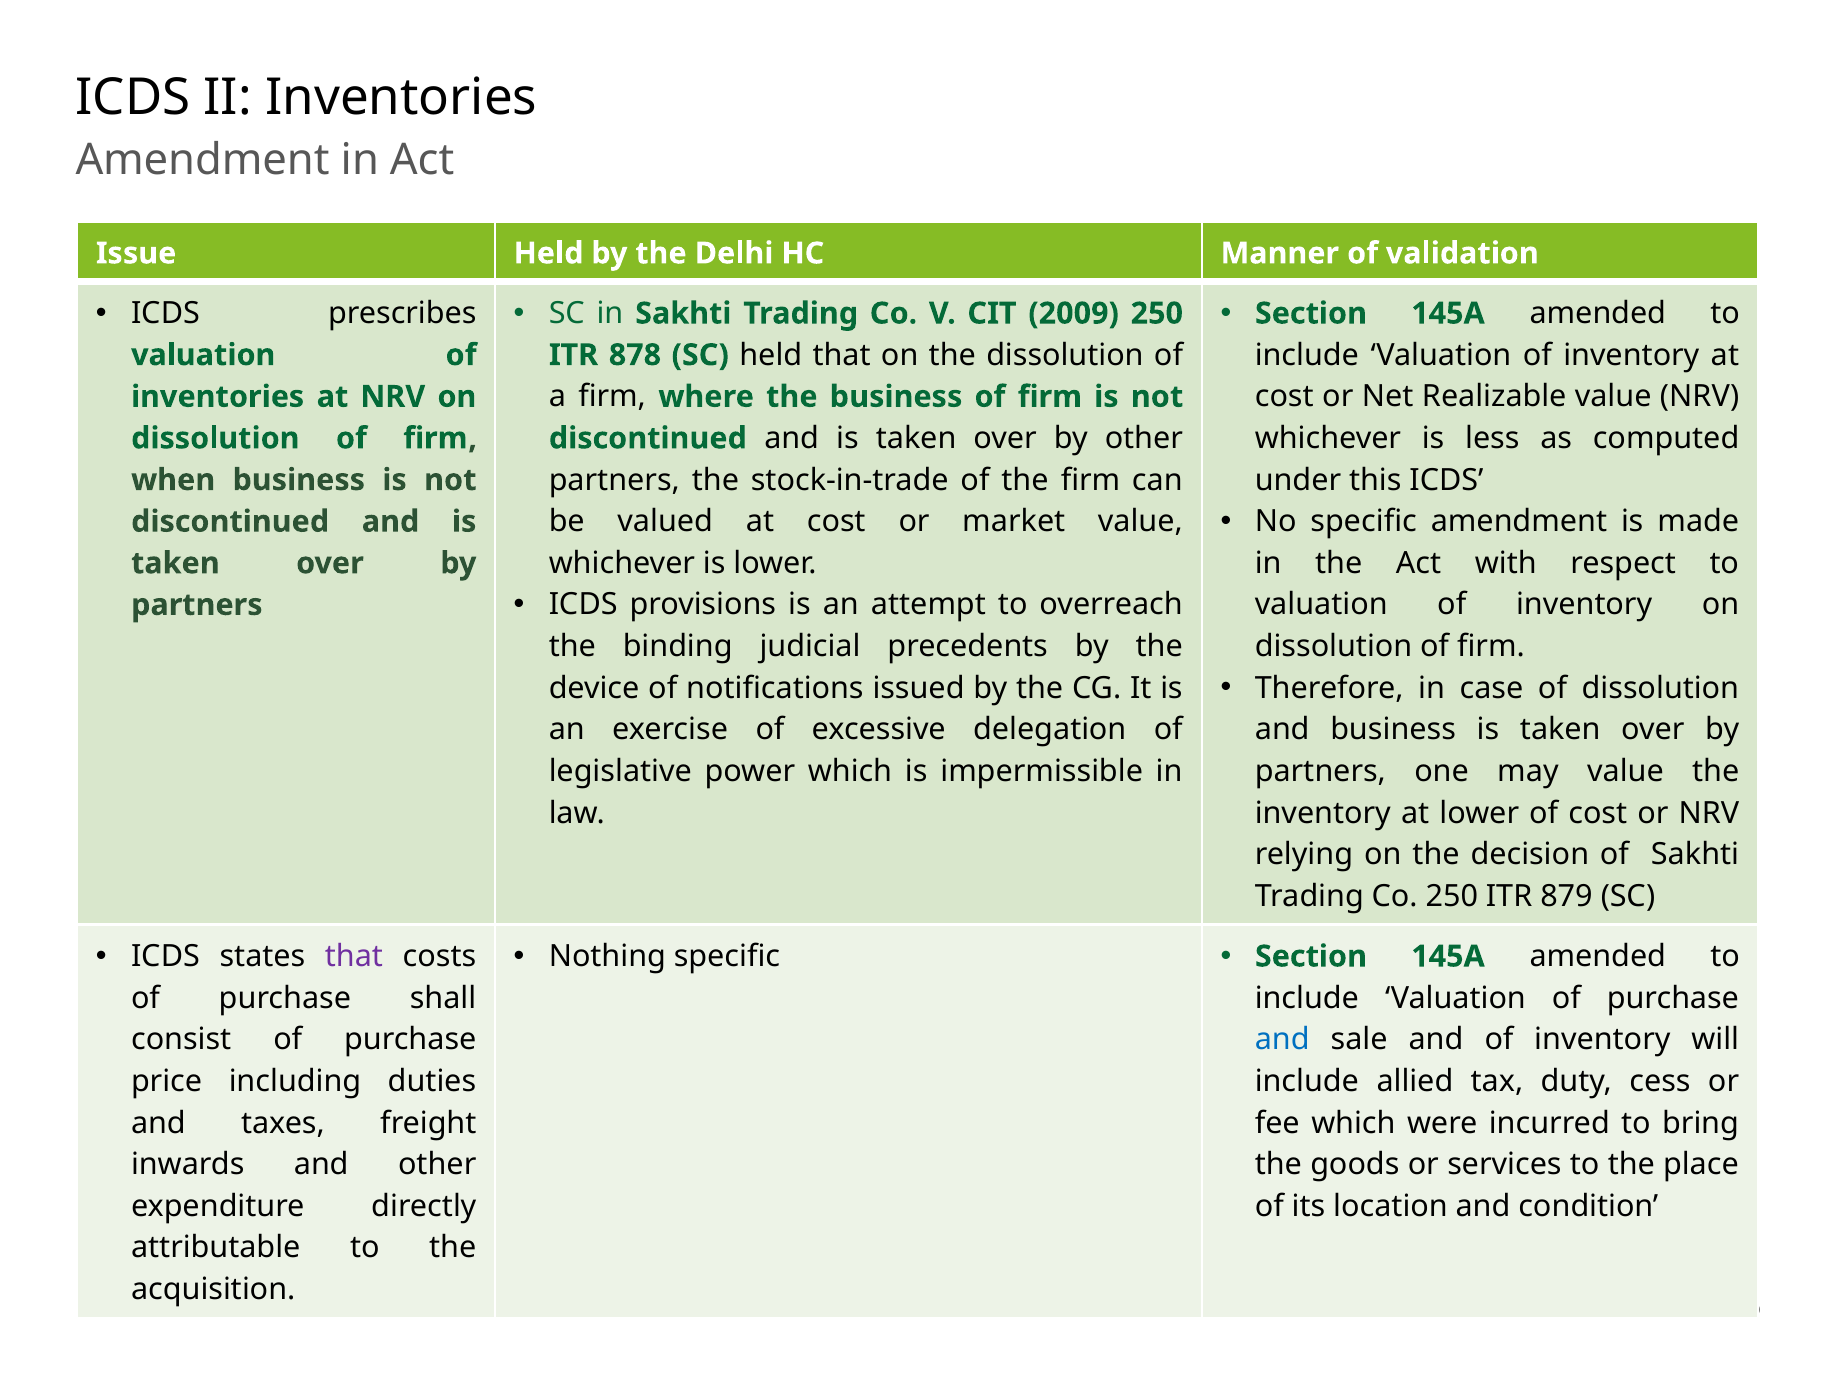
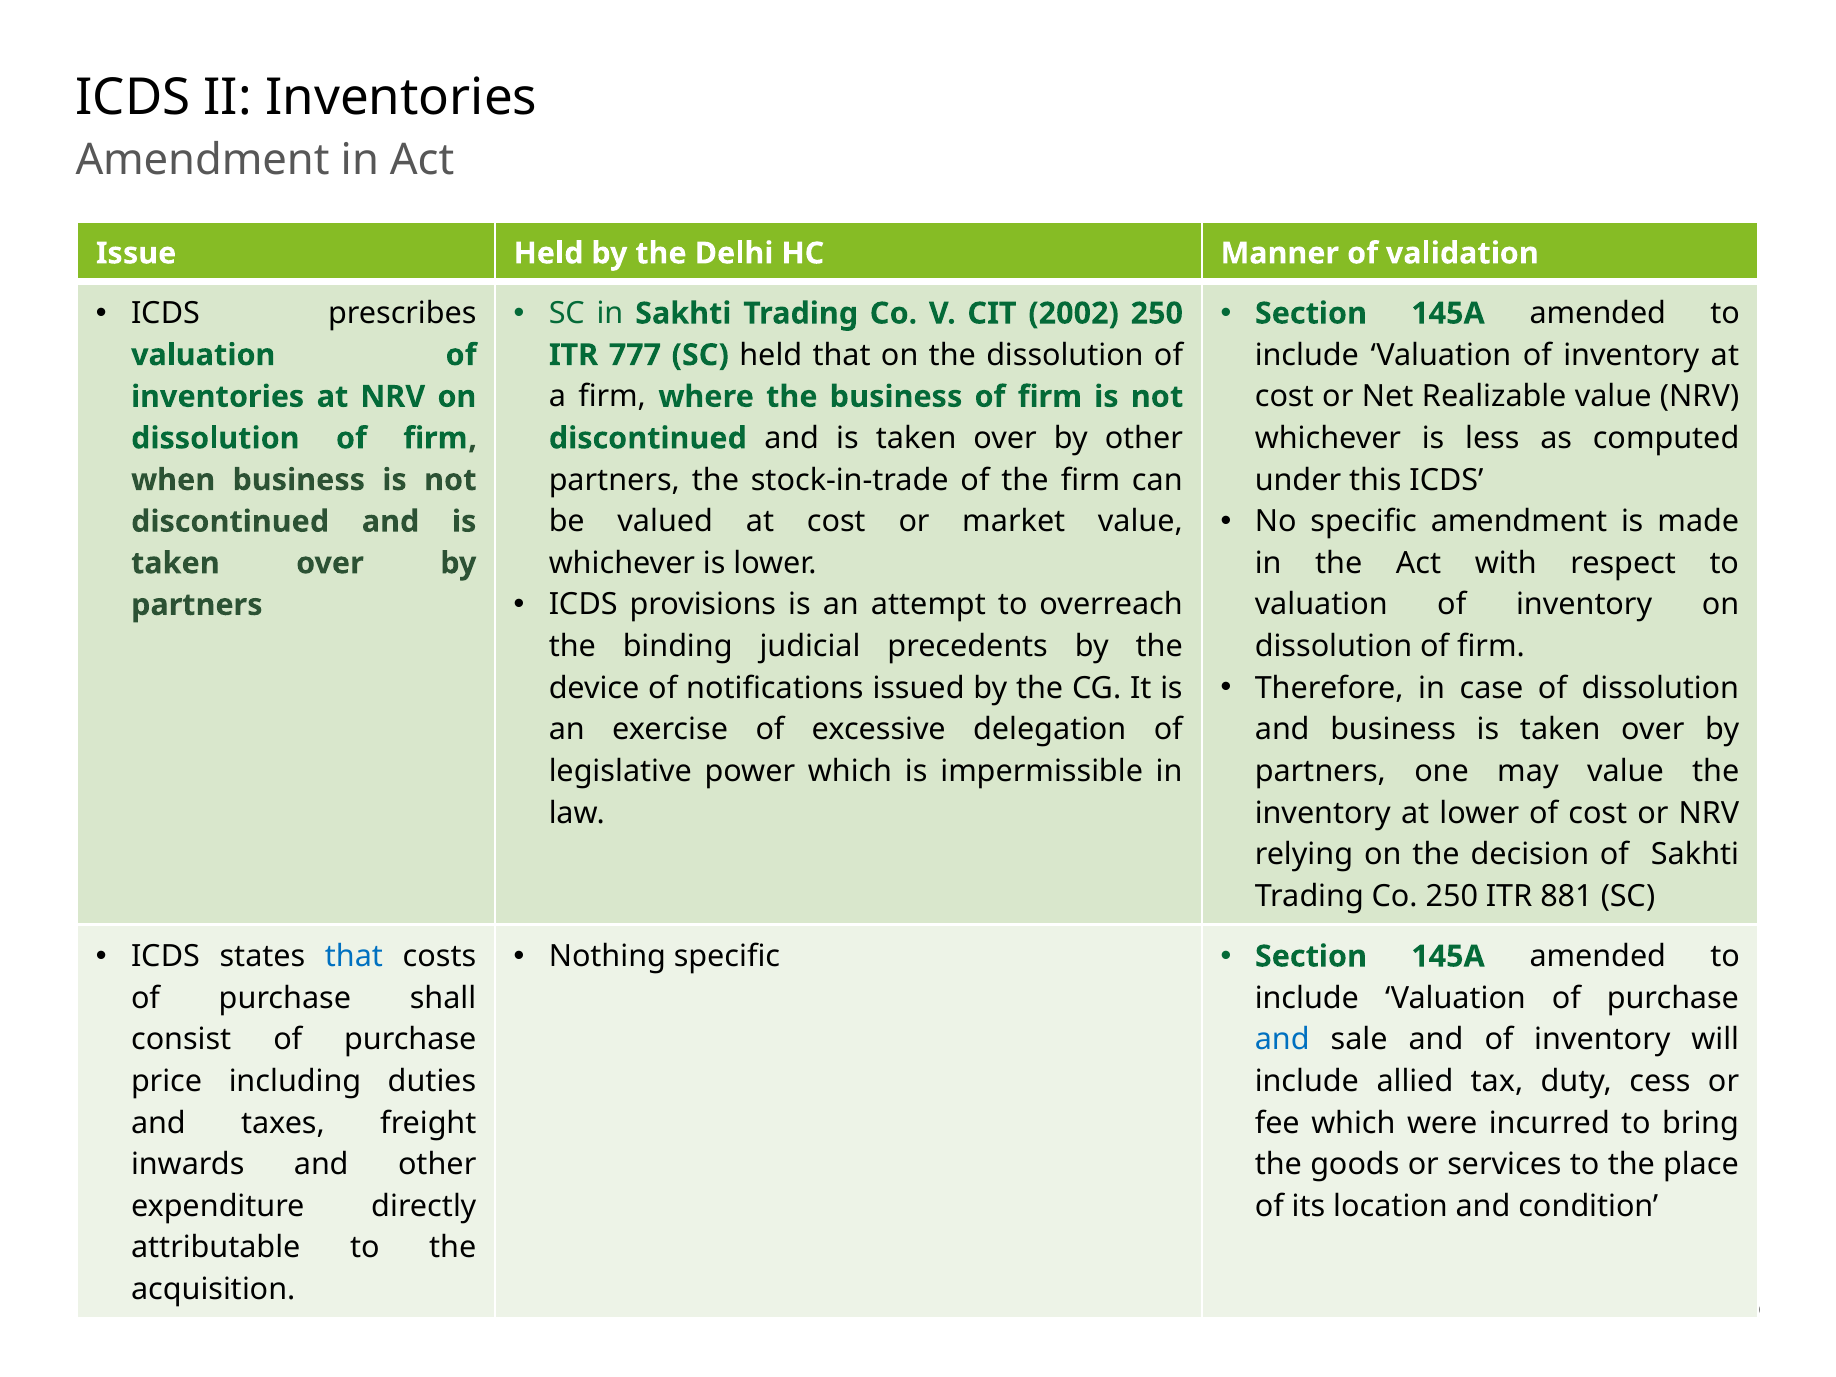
2009: 2009 -> 2002 (1074, 313)
878: 878 -> 777 (635, 355)
879: 879 -> 881 (1566, 896)
that colour: purple -> blue (354, 956)
